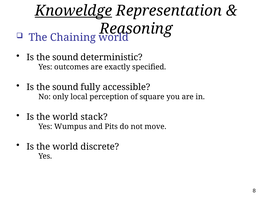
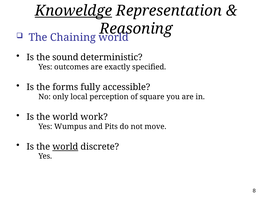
sound: sound -> forms (65, 87)
stack: stack -> work (94, 117)
world underline: none -> present (65, 147)
